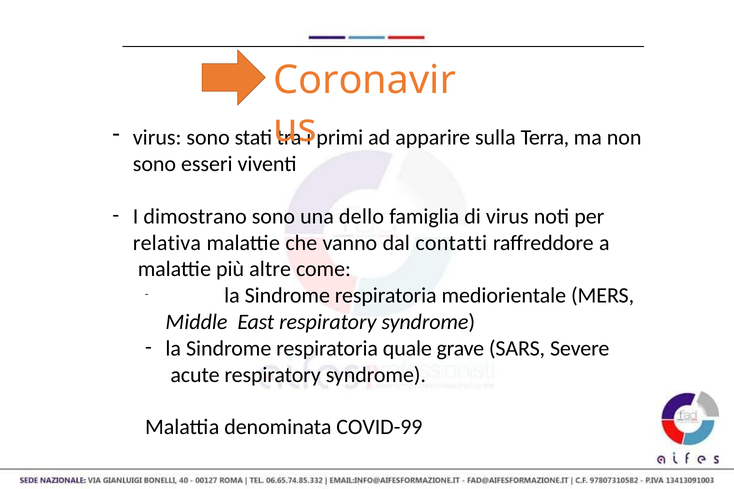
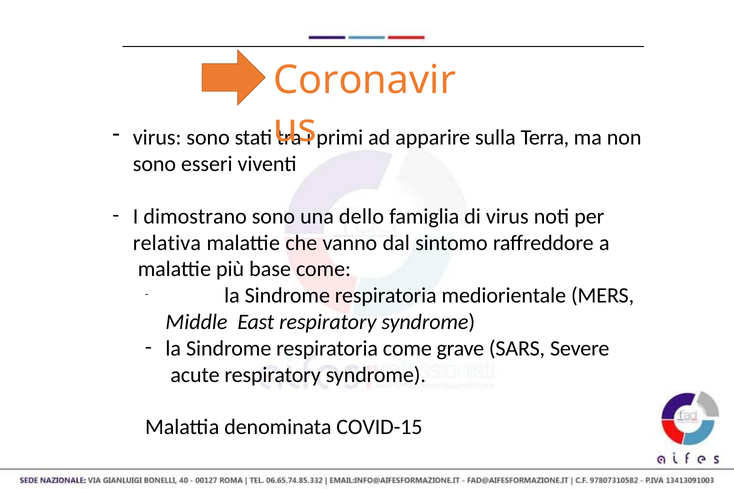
contatti: contatti -> sintomo (451, 243)
altre: altre -> base (270, 269)
respiratoria quale: quale -> come (407, 349)
COVID-99: COVID-99 -> COVID-15 (379, 428)
